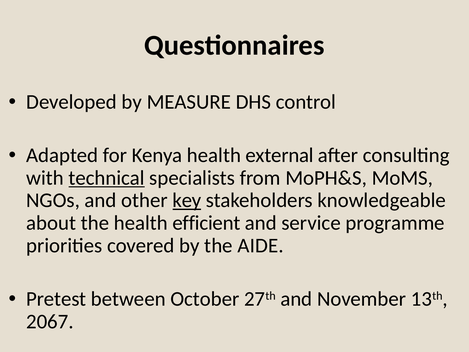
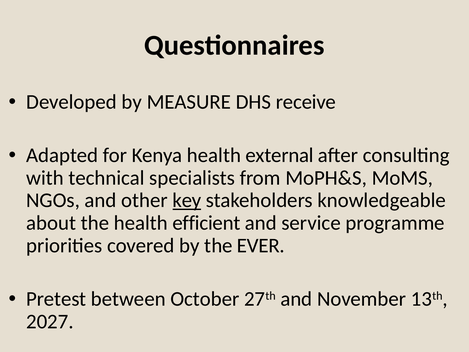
control: control -> receive (306, 102)
technical underline: present -> none (107, 178)
AIDE: AIDE -> EVER (261, 245)
2067: 2067 -> 2027 (50, 321)
